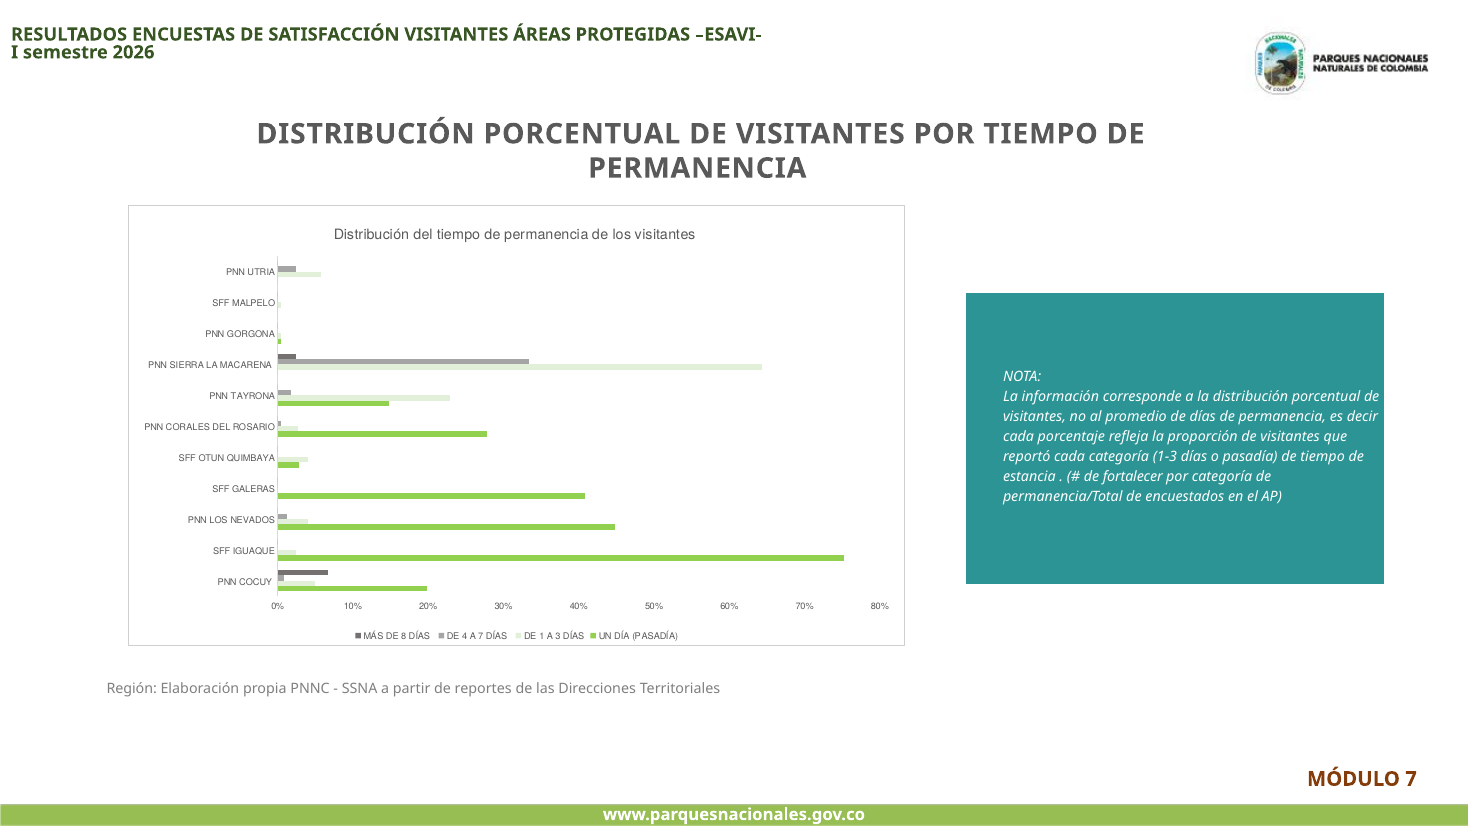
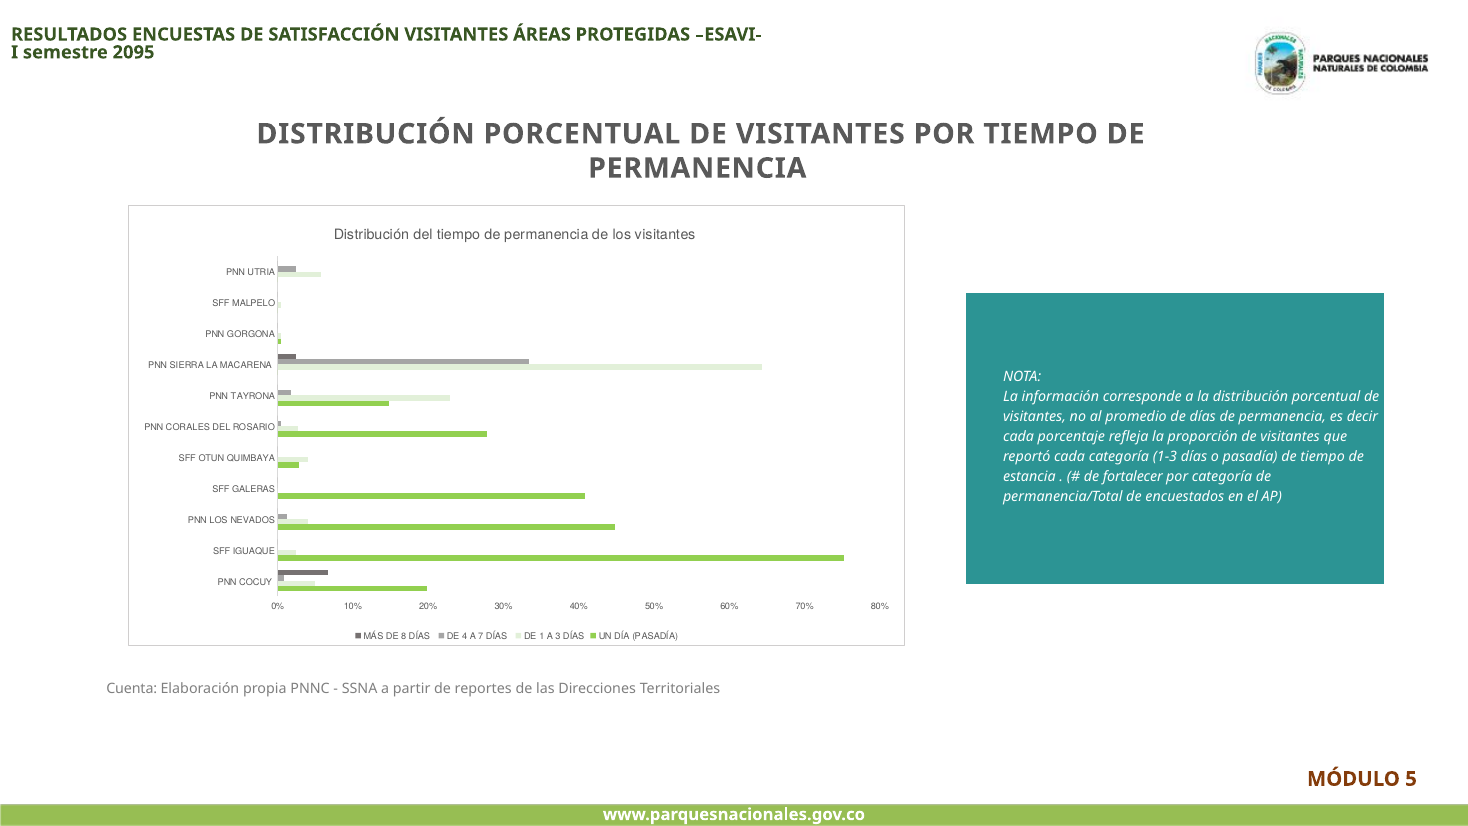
2026: 2026 -> 2095 (134, 52)
Región: Región -> Cuenta (132, 689)
MÓDULO 7: 7 -> 5 (1411, 779)
